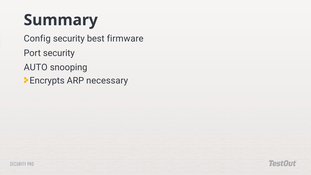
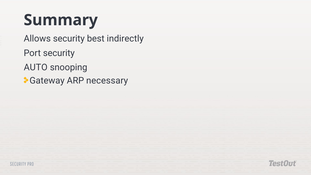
Config: Config -> Allows (37, 39)
firmware: firmware -> indirectly (125, 39)
Encrypts: Encrypts -> Gateway (47, 80)
